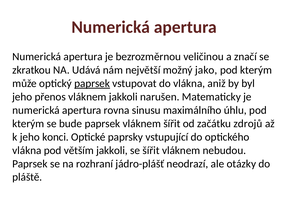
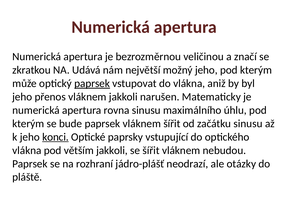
možný jako: jako -> jeho (206, 70)
začátku zdrojů: zdrojů -> sinusu (248, 123)
konci underline: none -> present (55, 137)
